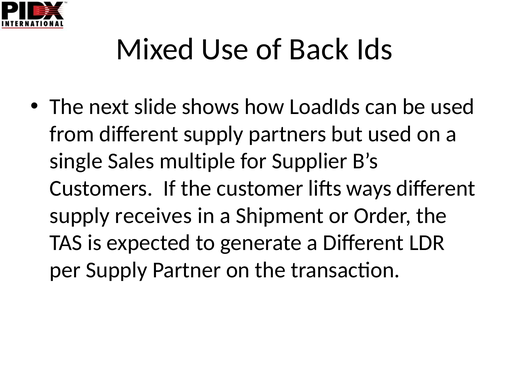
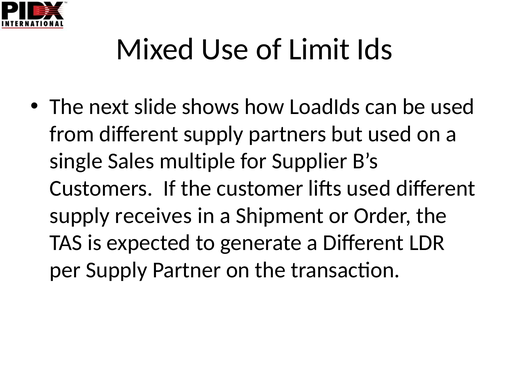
Back: Back -> Limit (319, 49)
lifts ways: ways -> used (369, 188)
